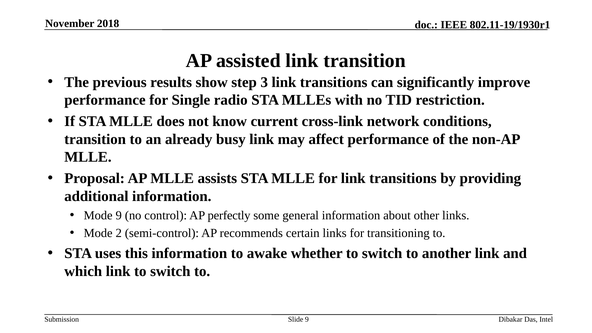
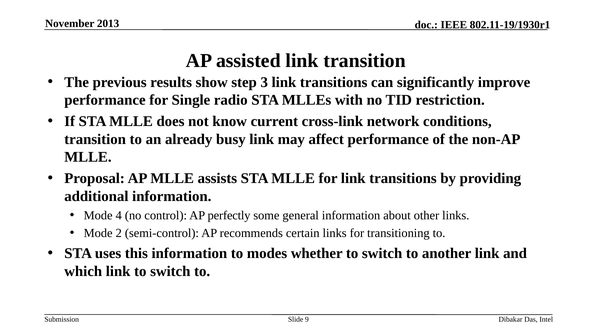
2018: 2018 -> 2013 (108, 24)
Mode 9: 9 -> 4 (119, 215)
awake: awake -> modes (267, 253)
